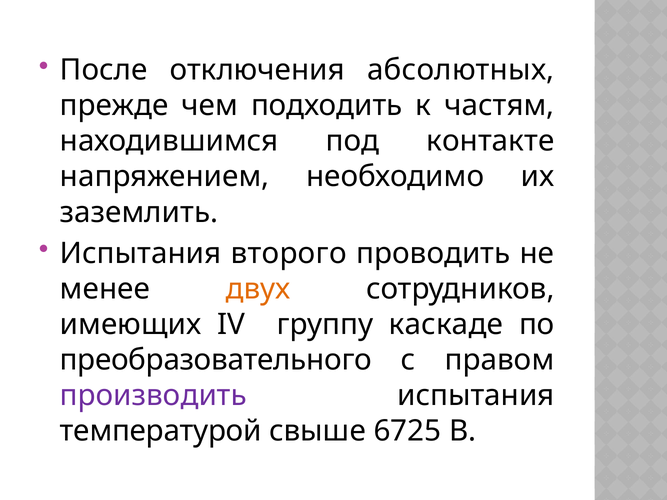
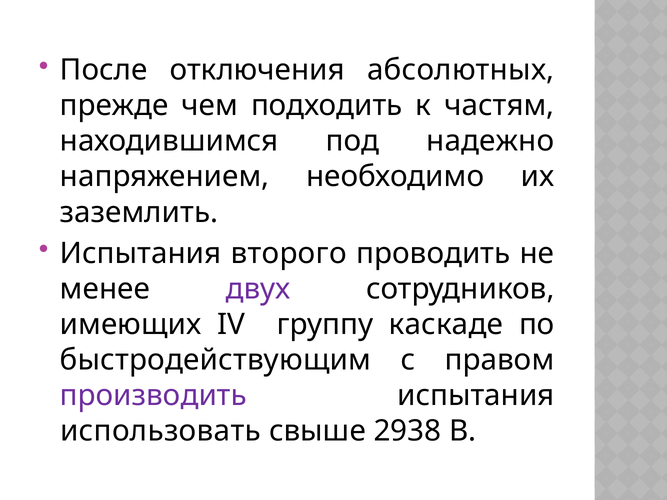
контакте: контакте -> надежно (490, 141)
двух colour: orange -> purple (258, 289)
преобразовательного: преобразовательного -> быстродействующим (216, 360)
температурой: температурой -> использовать (161, 431)
6725: 6725 -> 2938 (407, 431)
